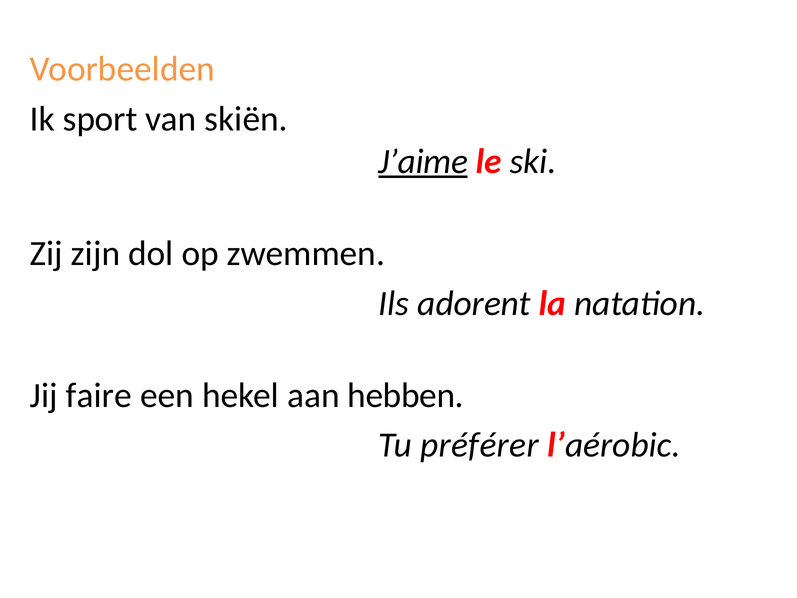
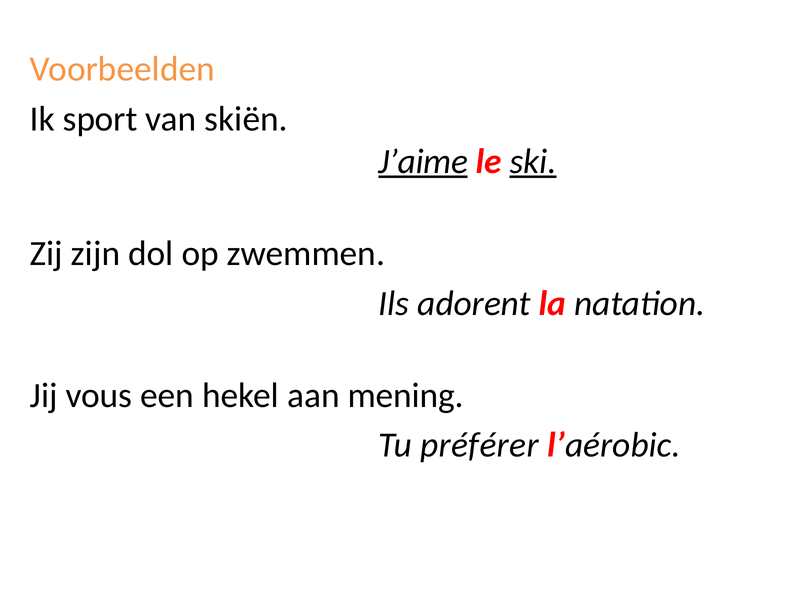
ski underline: none -> present (533, 161)
faire: faire -> vous (99, 395)
hebben: hebben -> mening (406, 395)
